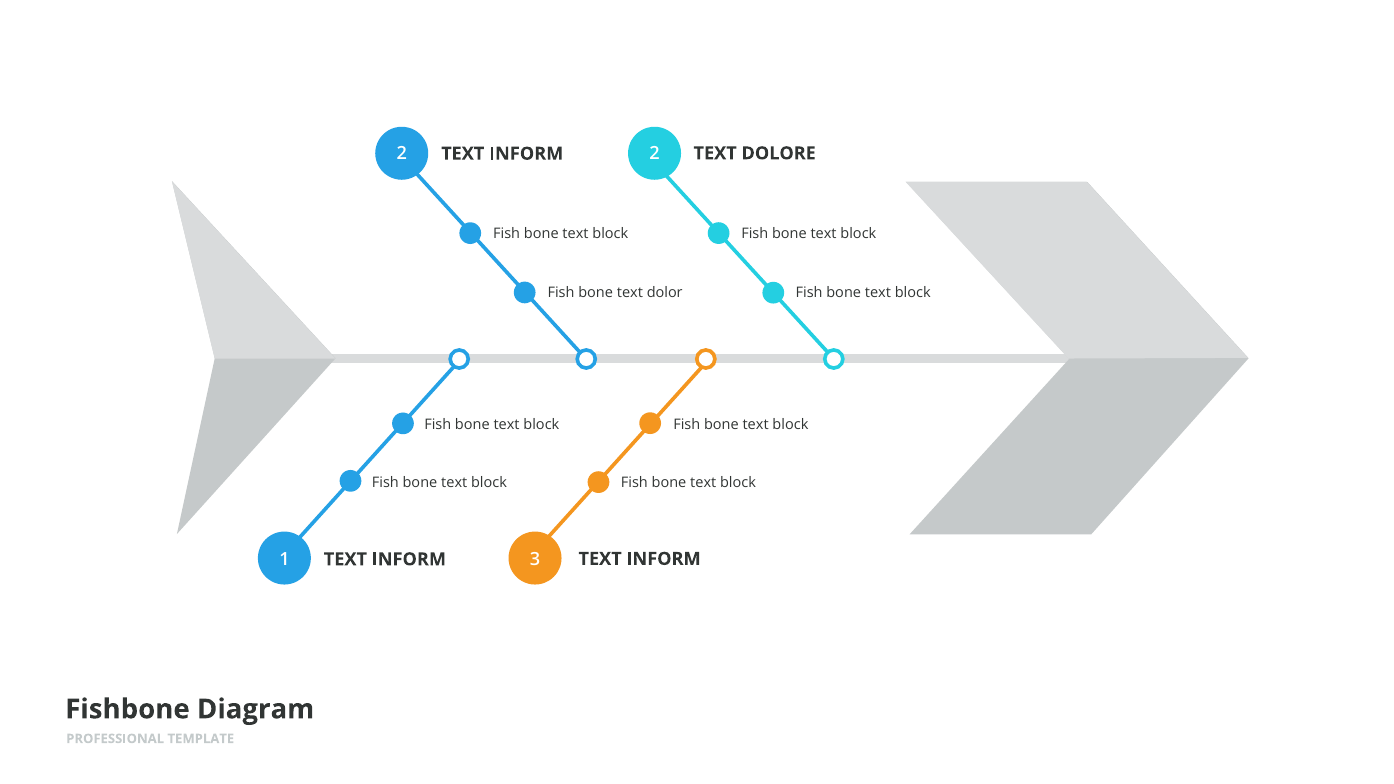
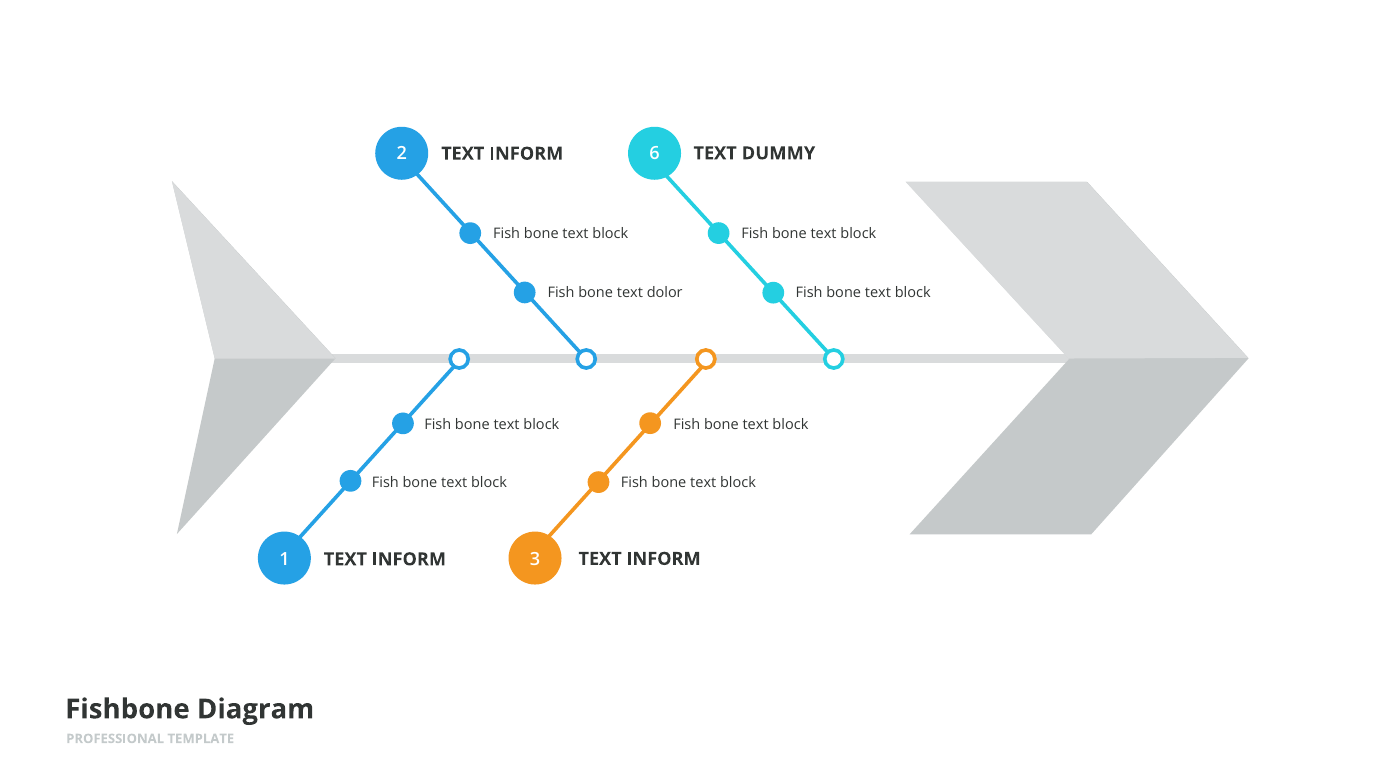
2 2: 2 -> 6 (655, 153)
DOLORE: DOLORE -> DUMMY (779, 153)
